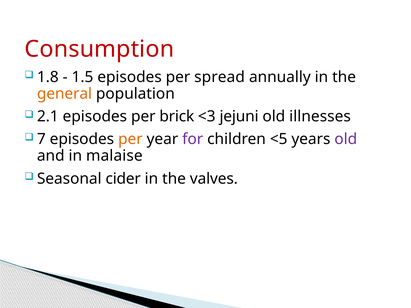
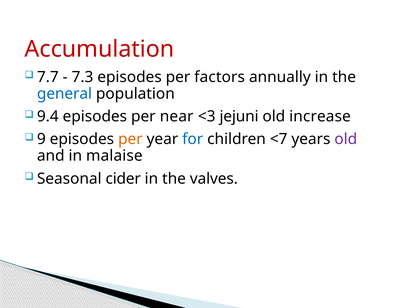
Consumption: Consumption -> Accumulation (99, 49)
1.8: 1.8 -> 7.7 (48, 77)
1.5: 1.5 -> 7.3 (82, 77)
spread: spread -> factors (220, 77)
general colour: orange -> blue (64, 94)
2.1: 2.1 -> 9.4 (48, 116)
brick: brick -> near (177, 116)
illnesses: illnesses -> increase (320, 116)
7: 7 -> 9 (41, 139)
for colour: purple -> blue (193, 139)
<5: <5 -> <7 (279, 139)
